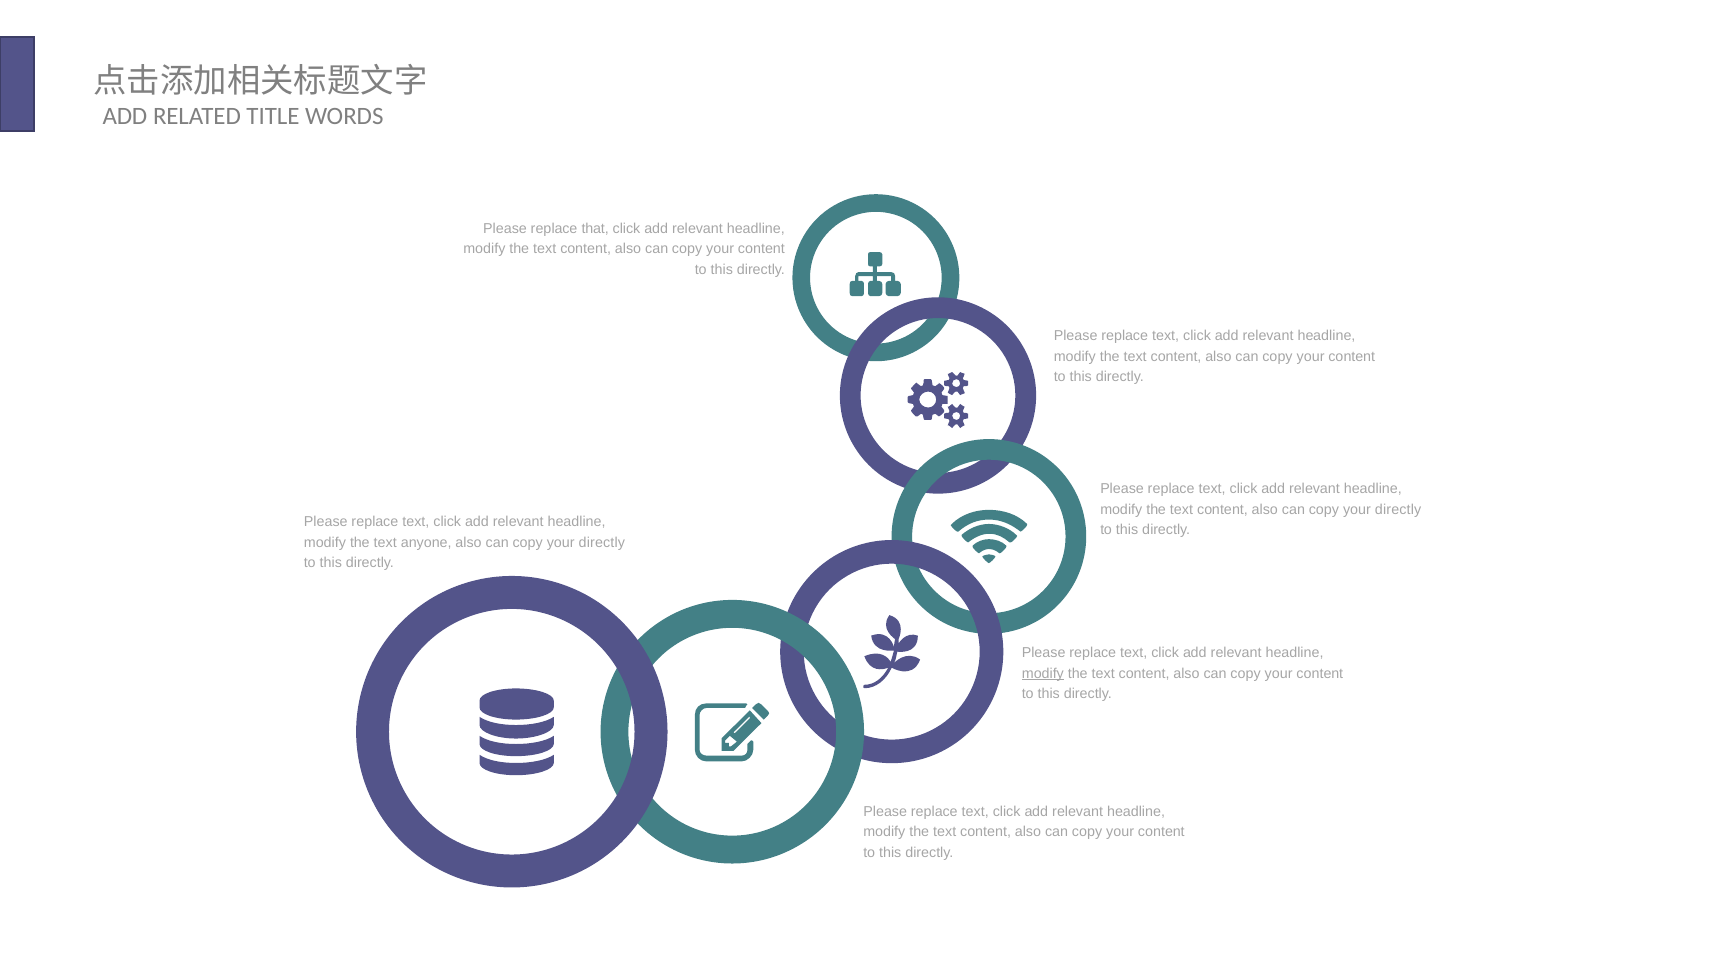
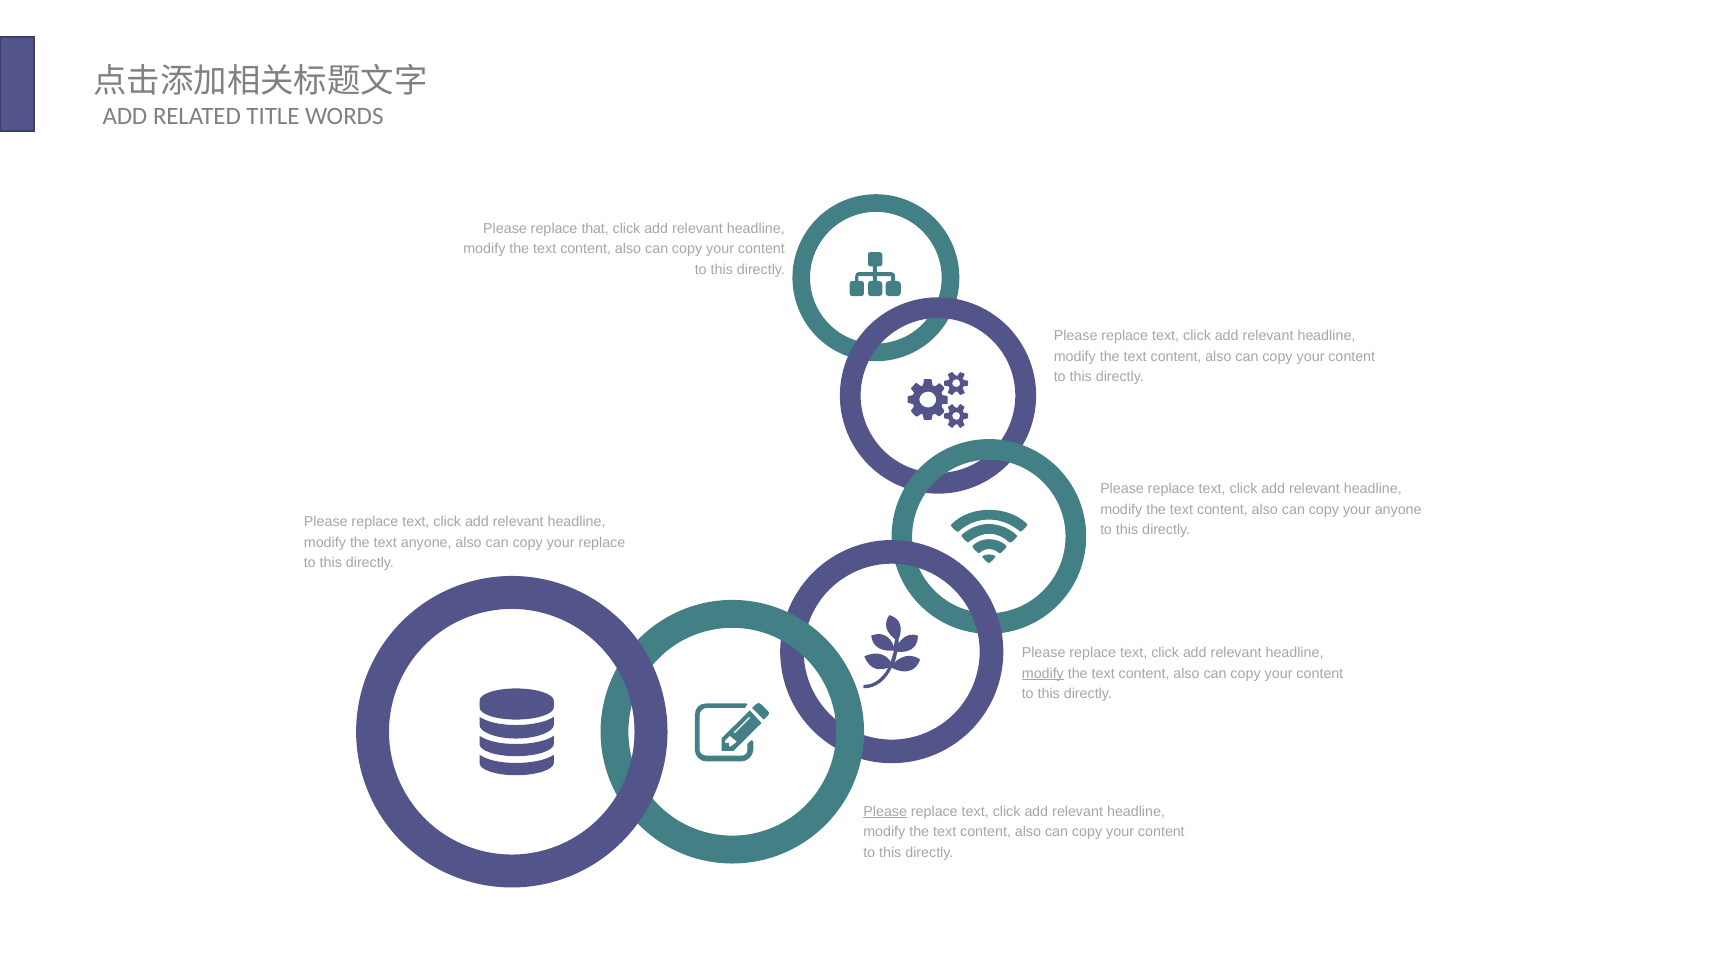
directly: directly -> anyone (1398, 509)
directly: directly -> replace (602, 543)
Please underline: none -> present (885, 811)
